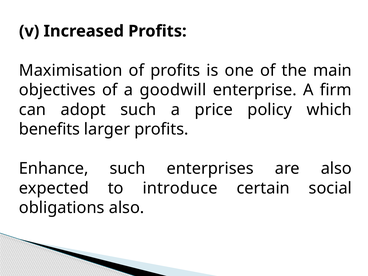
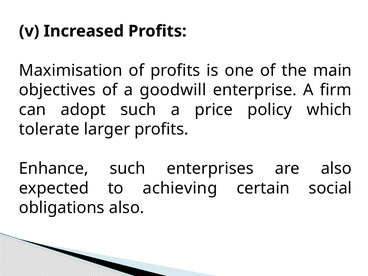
benefits: benefits -> tolerate (49, 129)
introduce: introduce -> achieving (180, 188)
